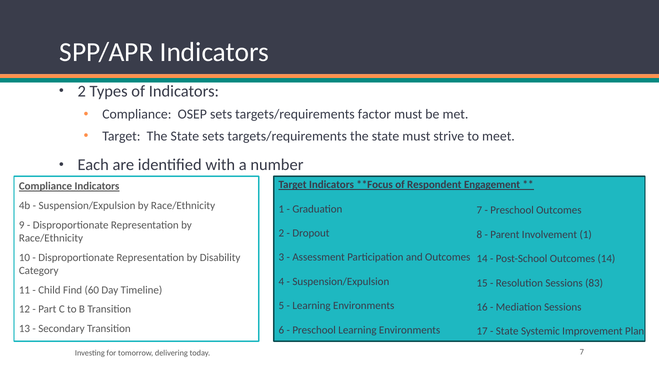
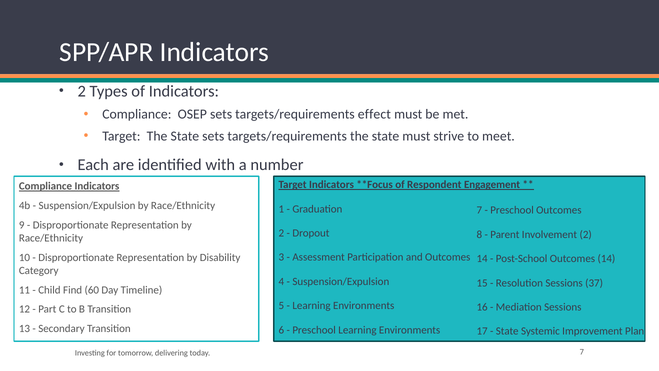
factor: factor -> effect (374, 114)
Involvement 1: 1 -> 2 (586, 234)
83: 83 -> 37 (594, 283)
